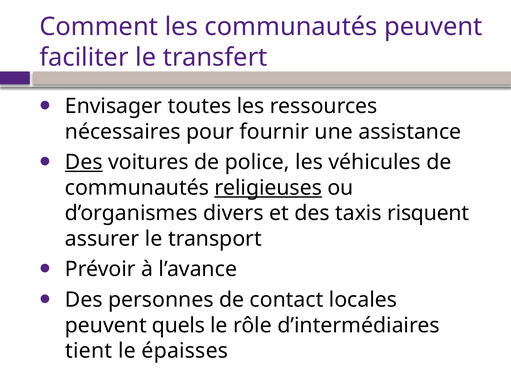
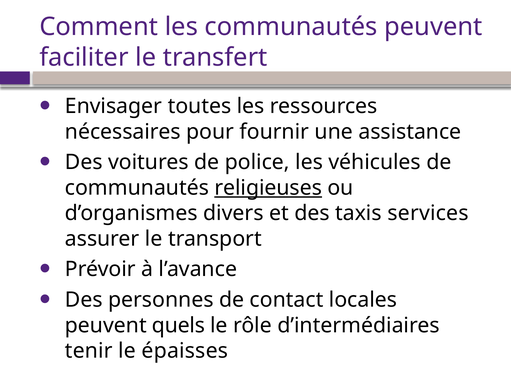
Des underline: present -> none (84, 162)
risquent: risquent -> services (428, 213)
tient: tient -> tenir (89, 351)
